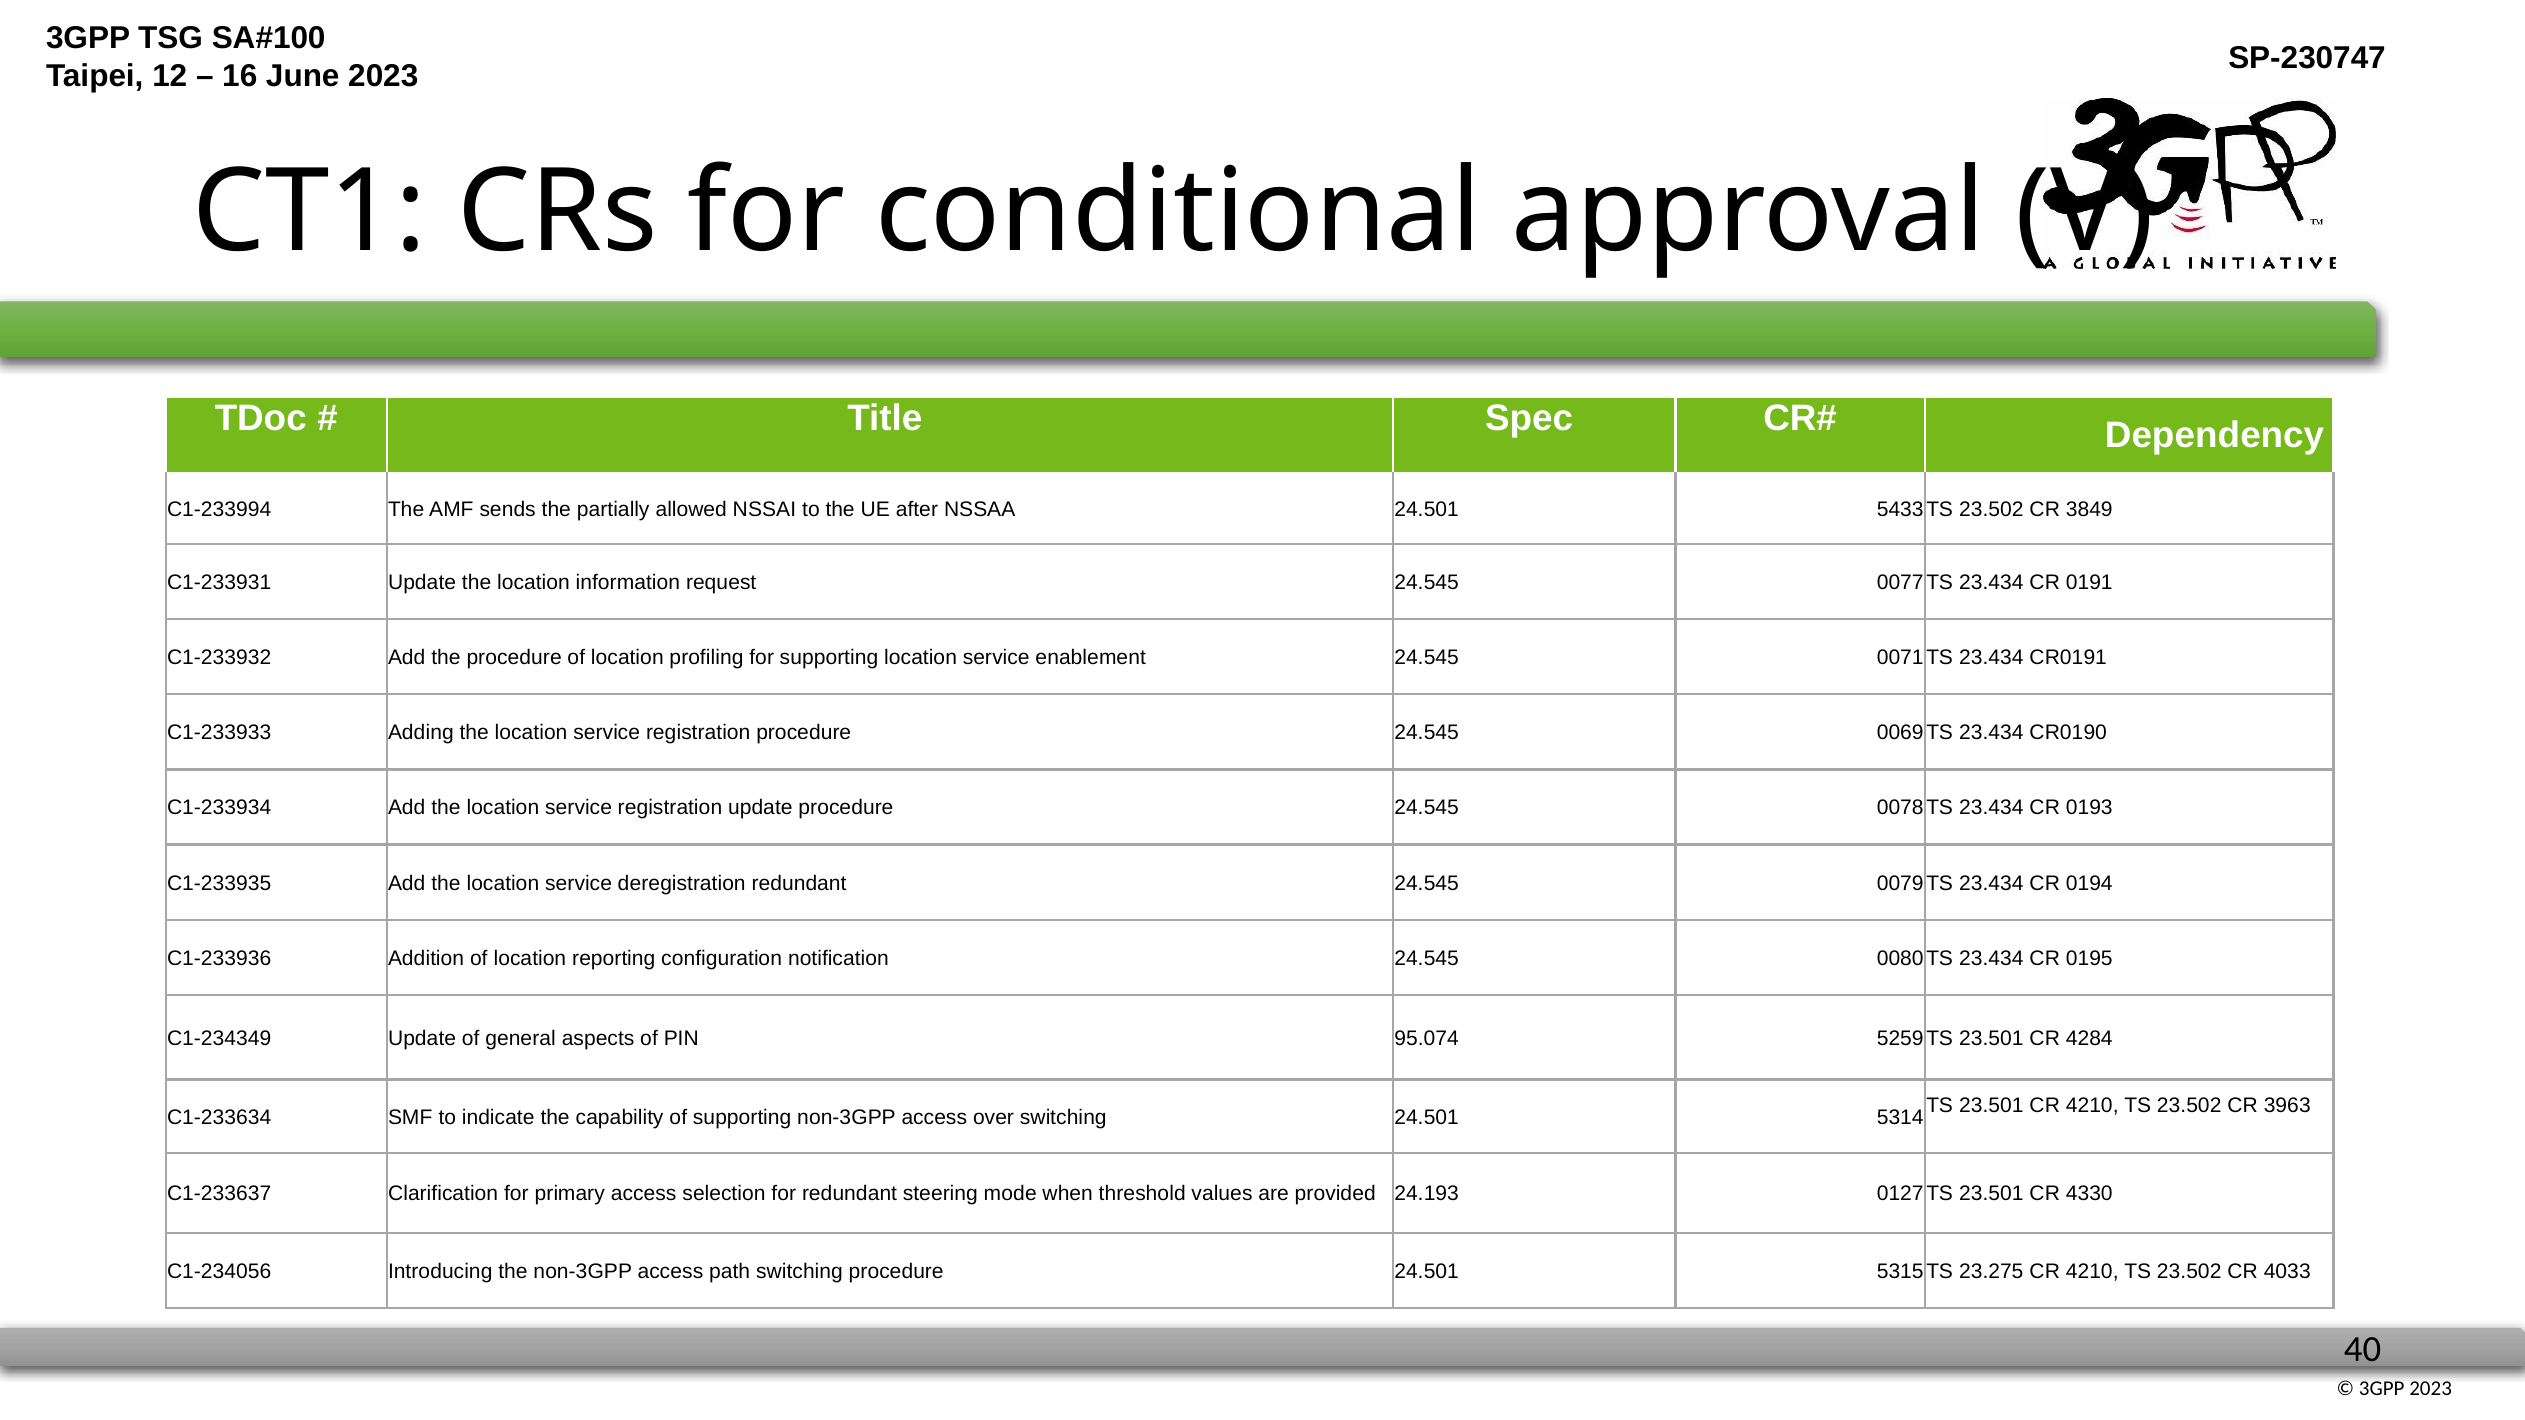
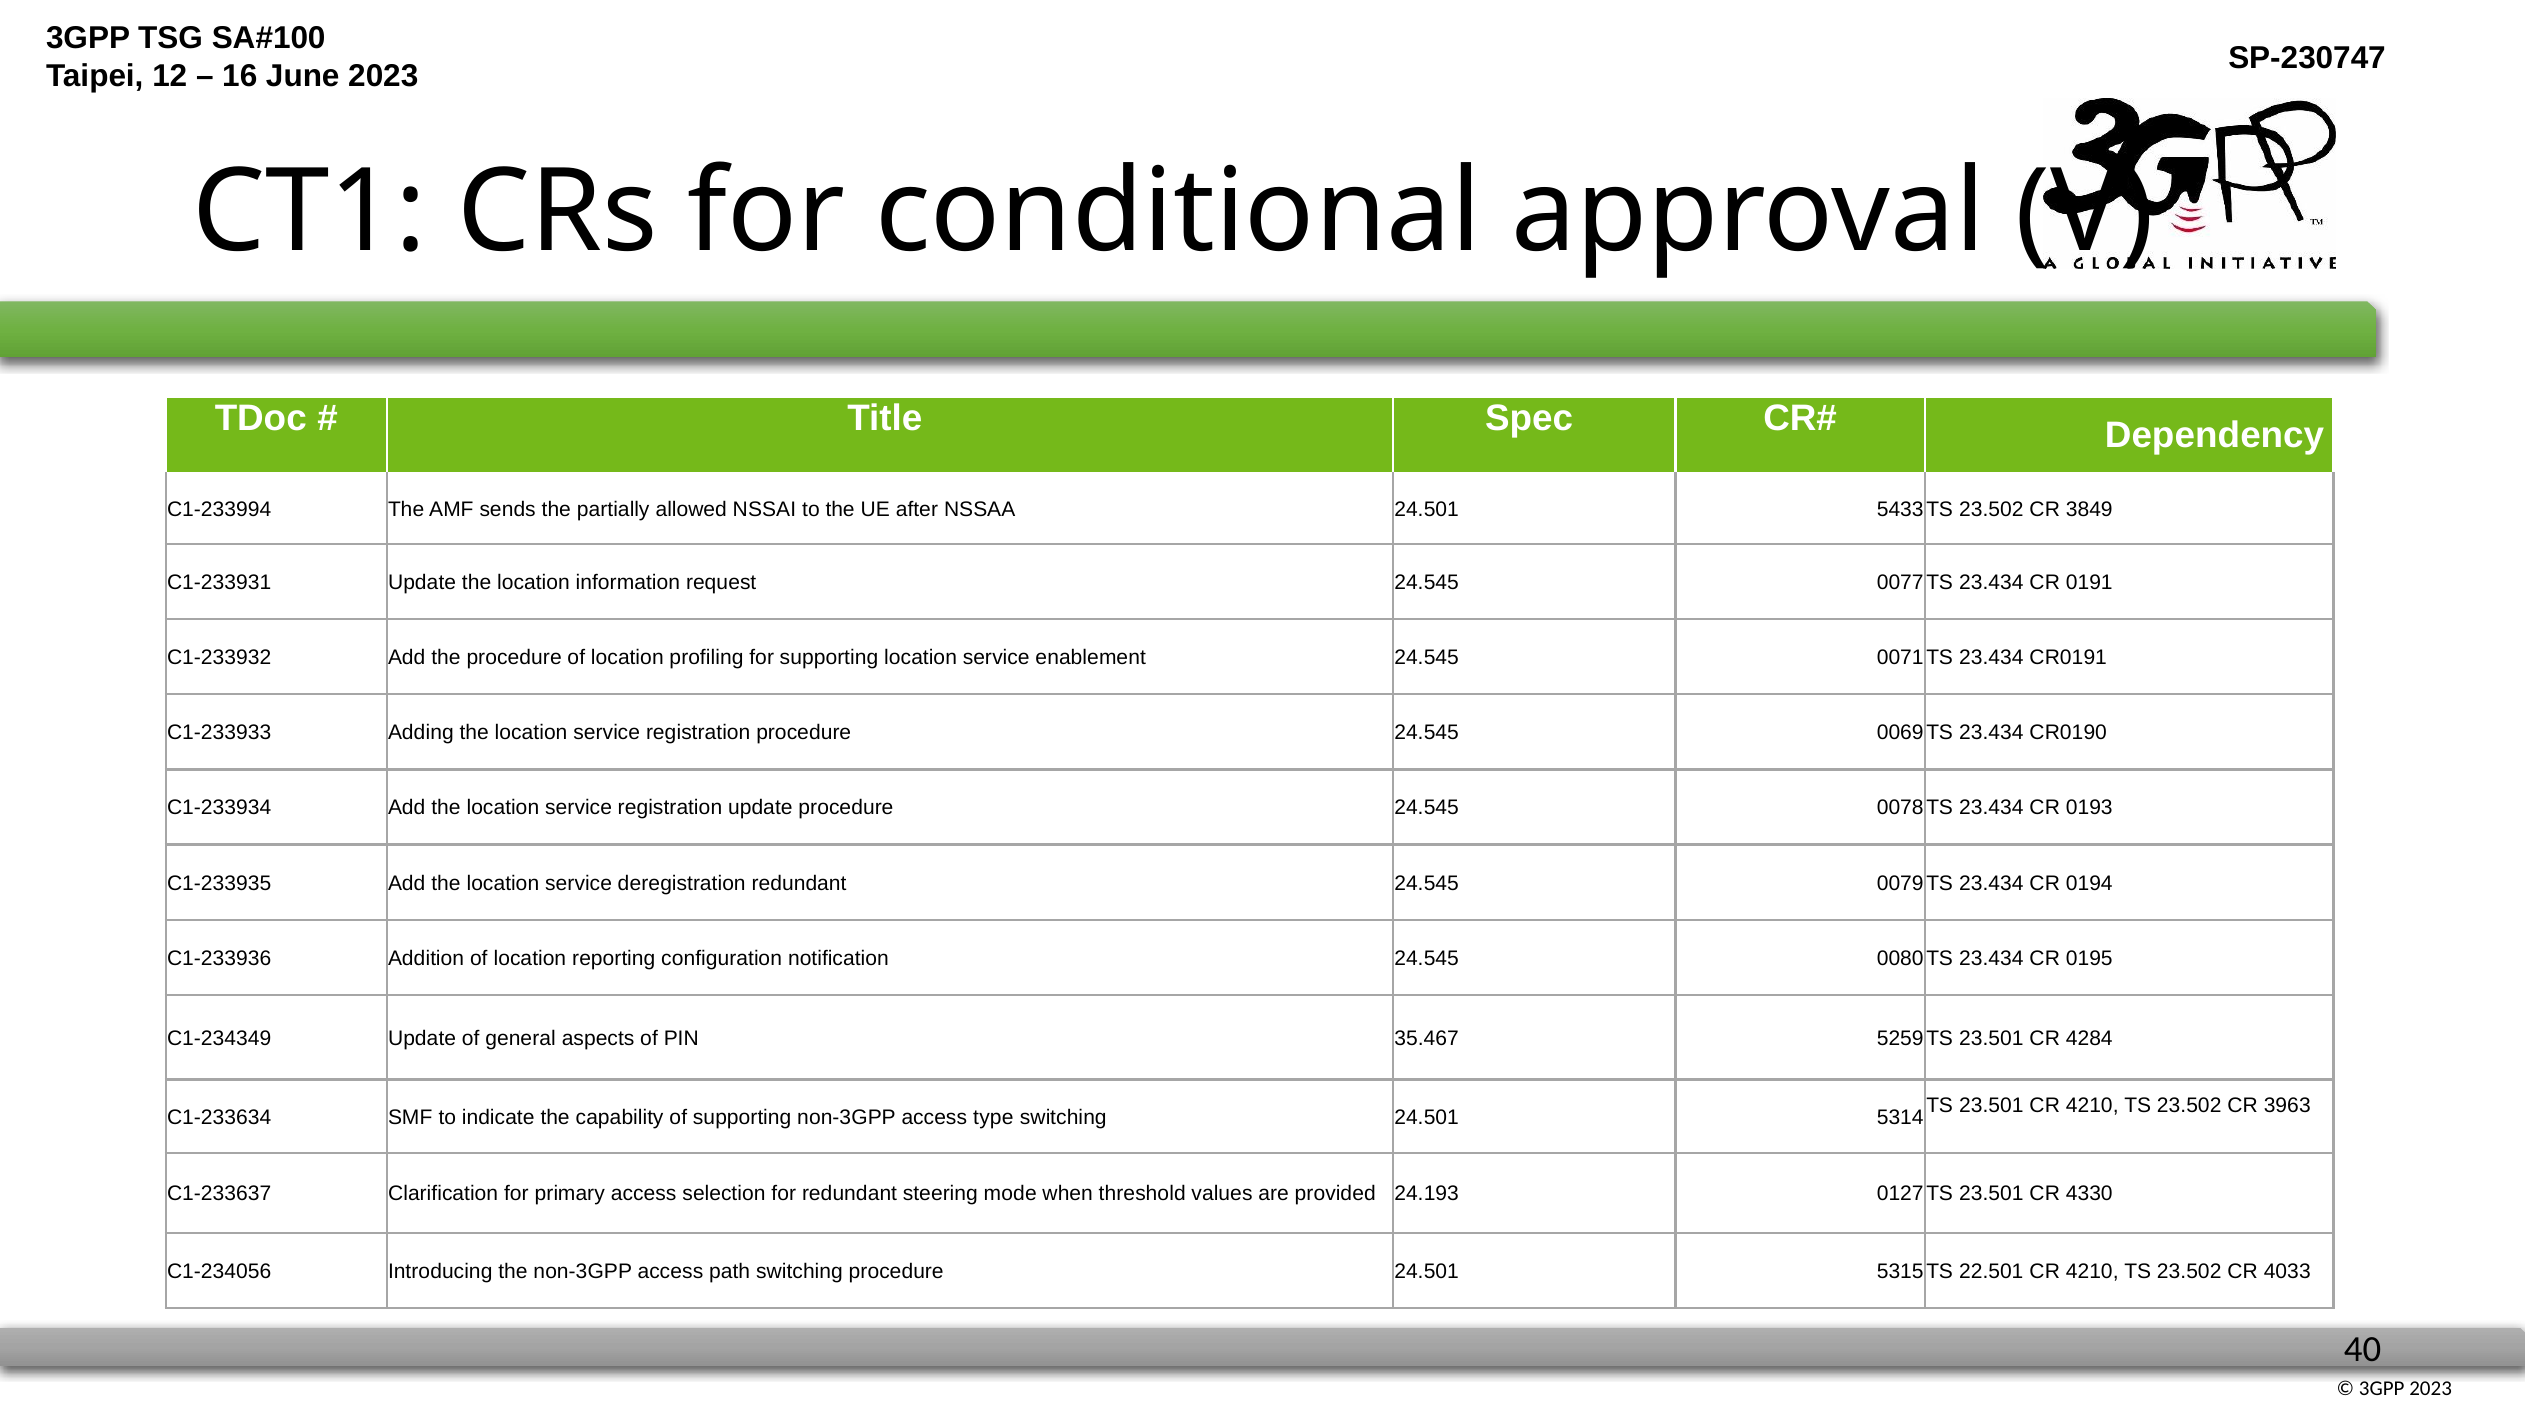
95.074: 95.074 -> 35.467 (1427, 1038)
over: over -> type (993, 1117)
23.275: 23.275 -> 22.501 (1991, 1272)
